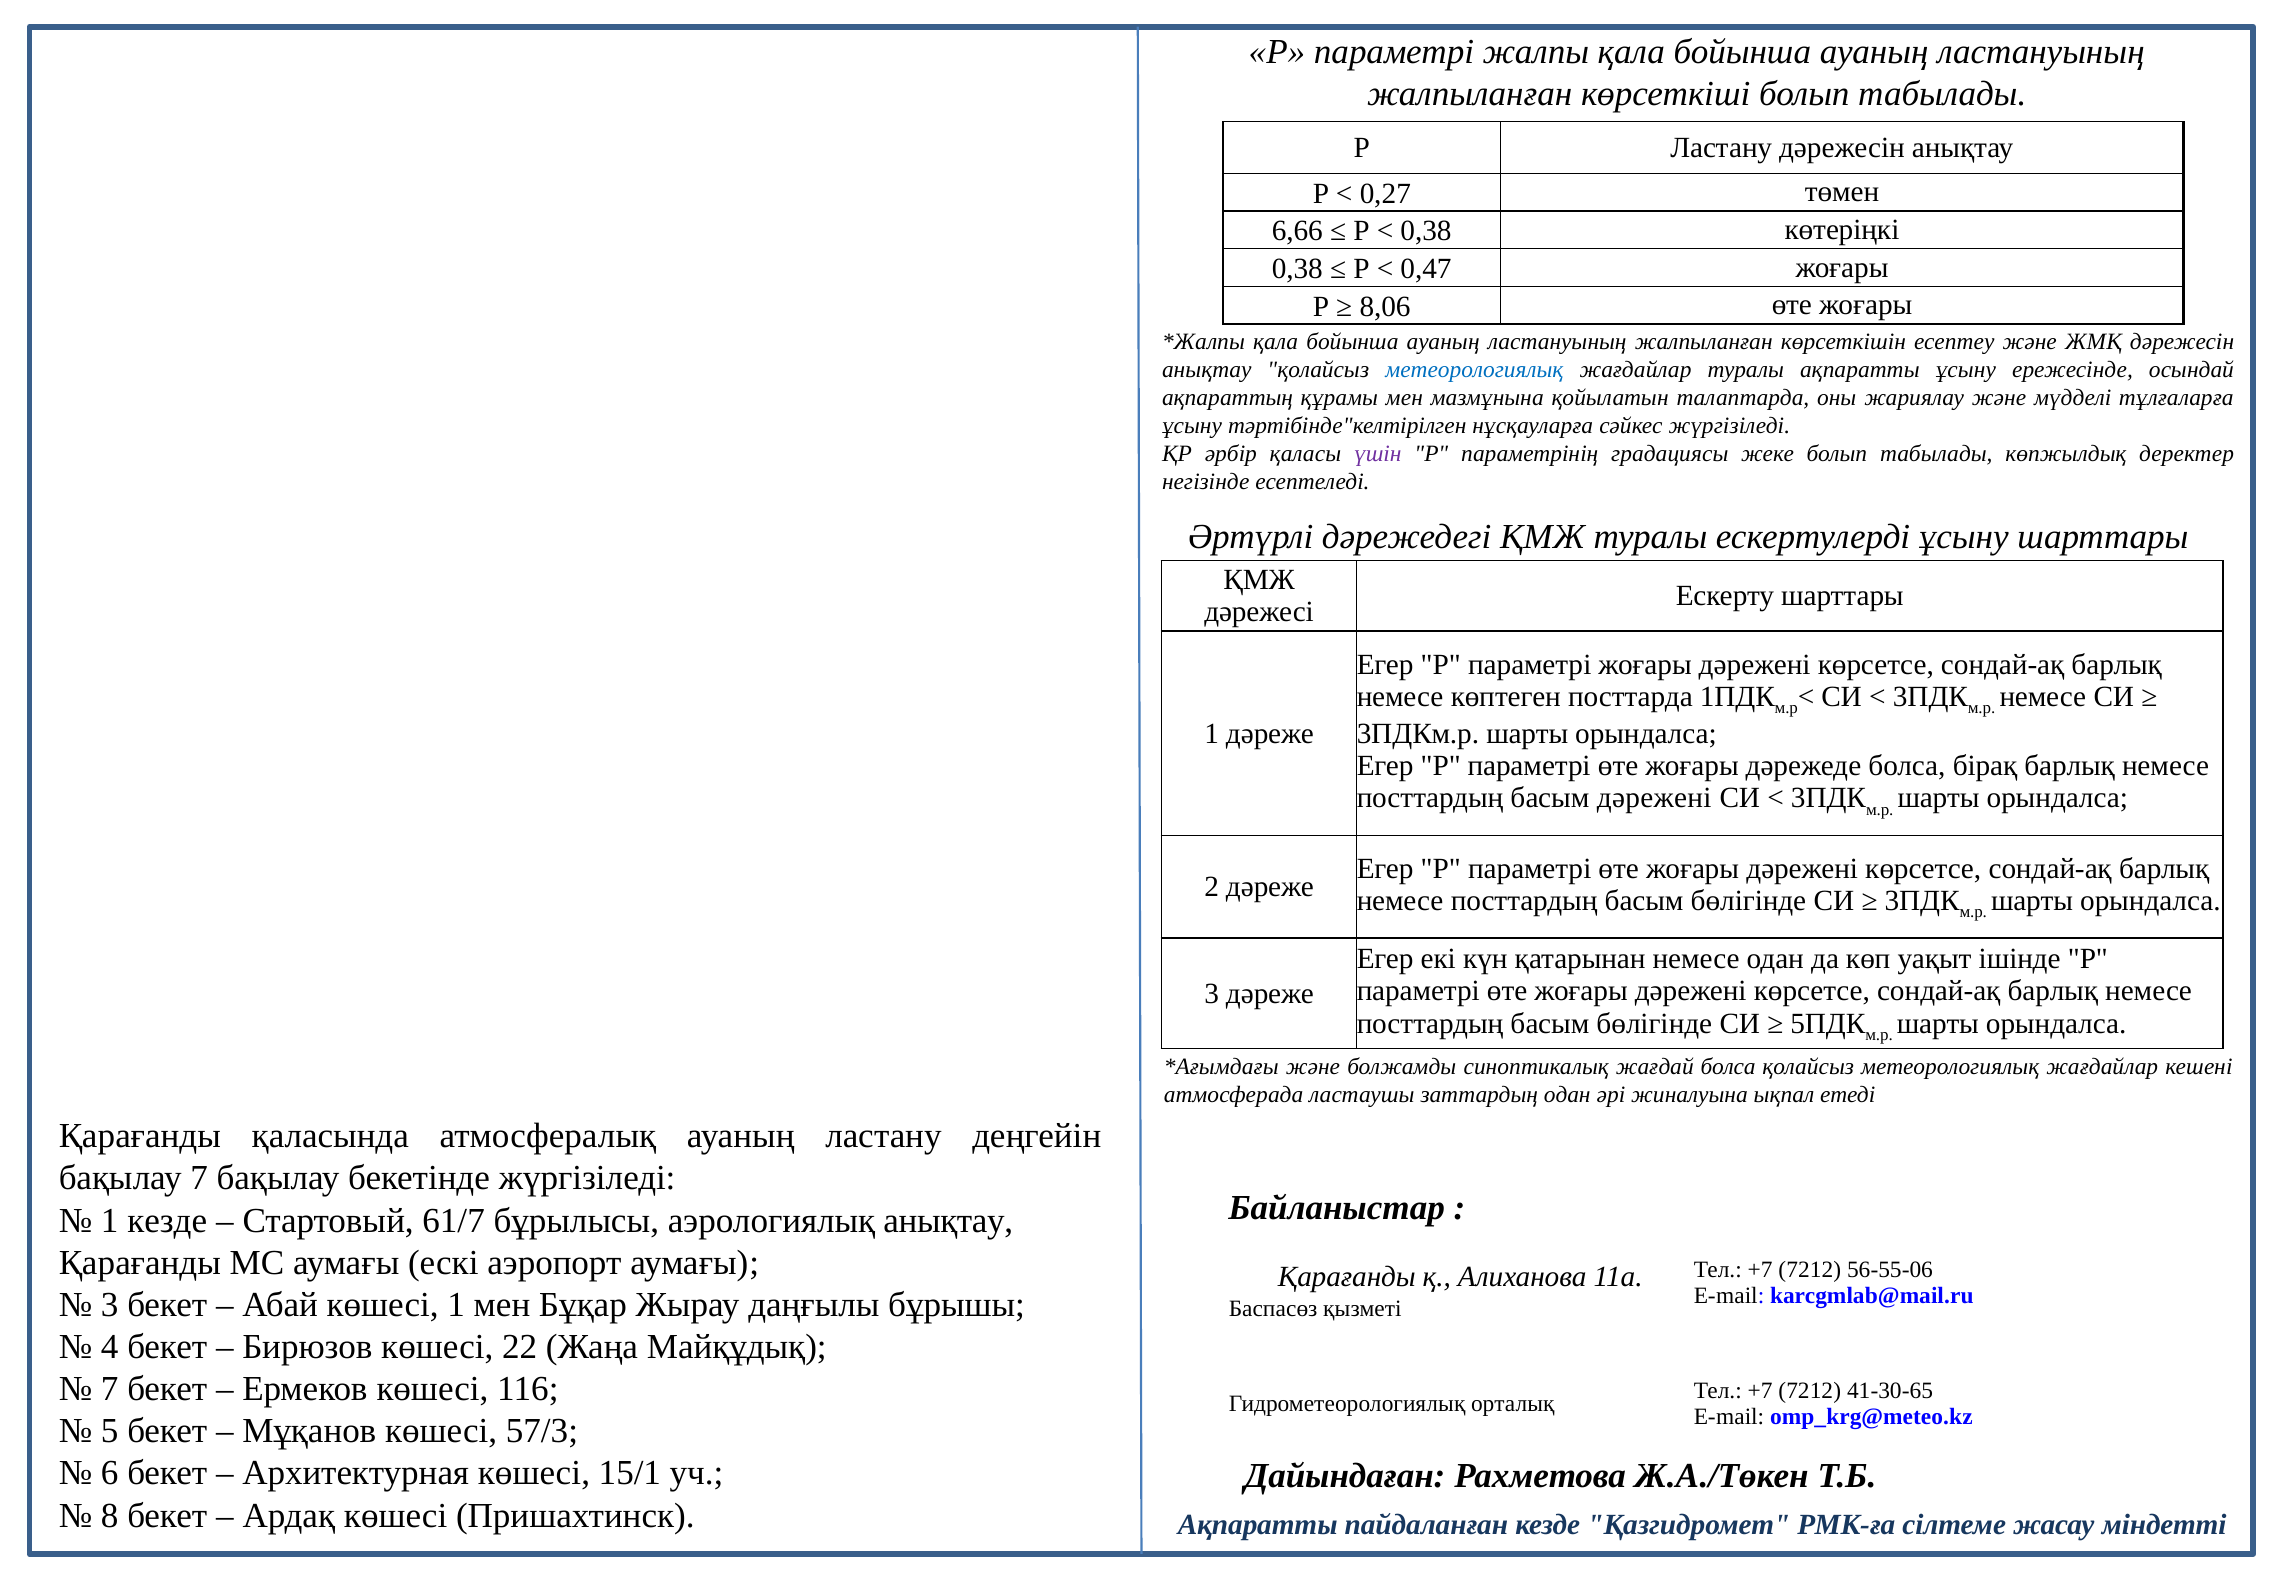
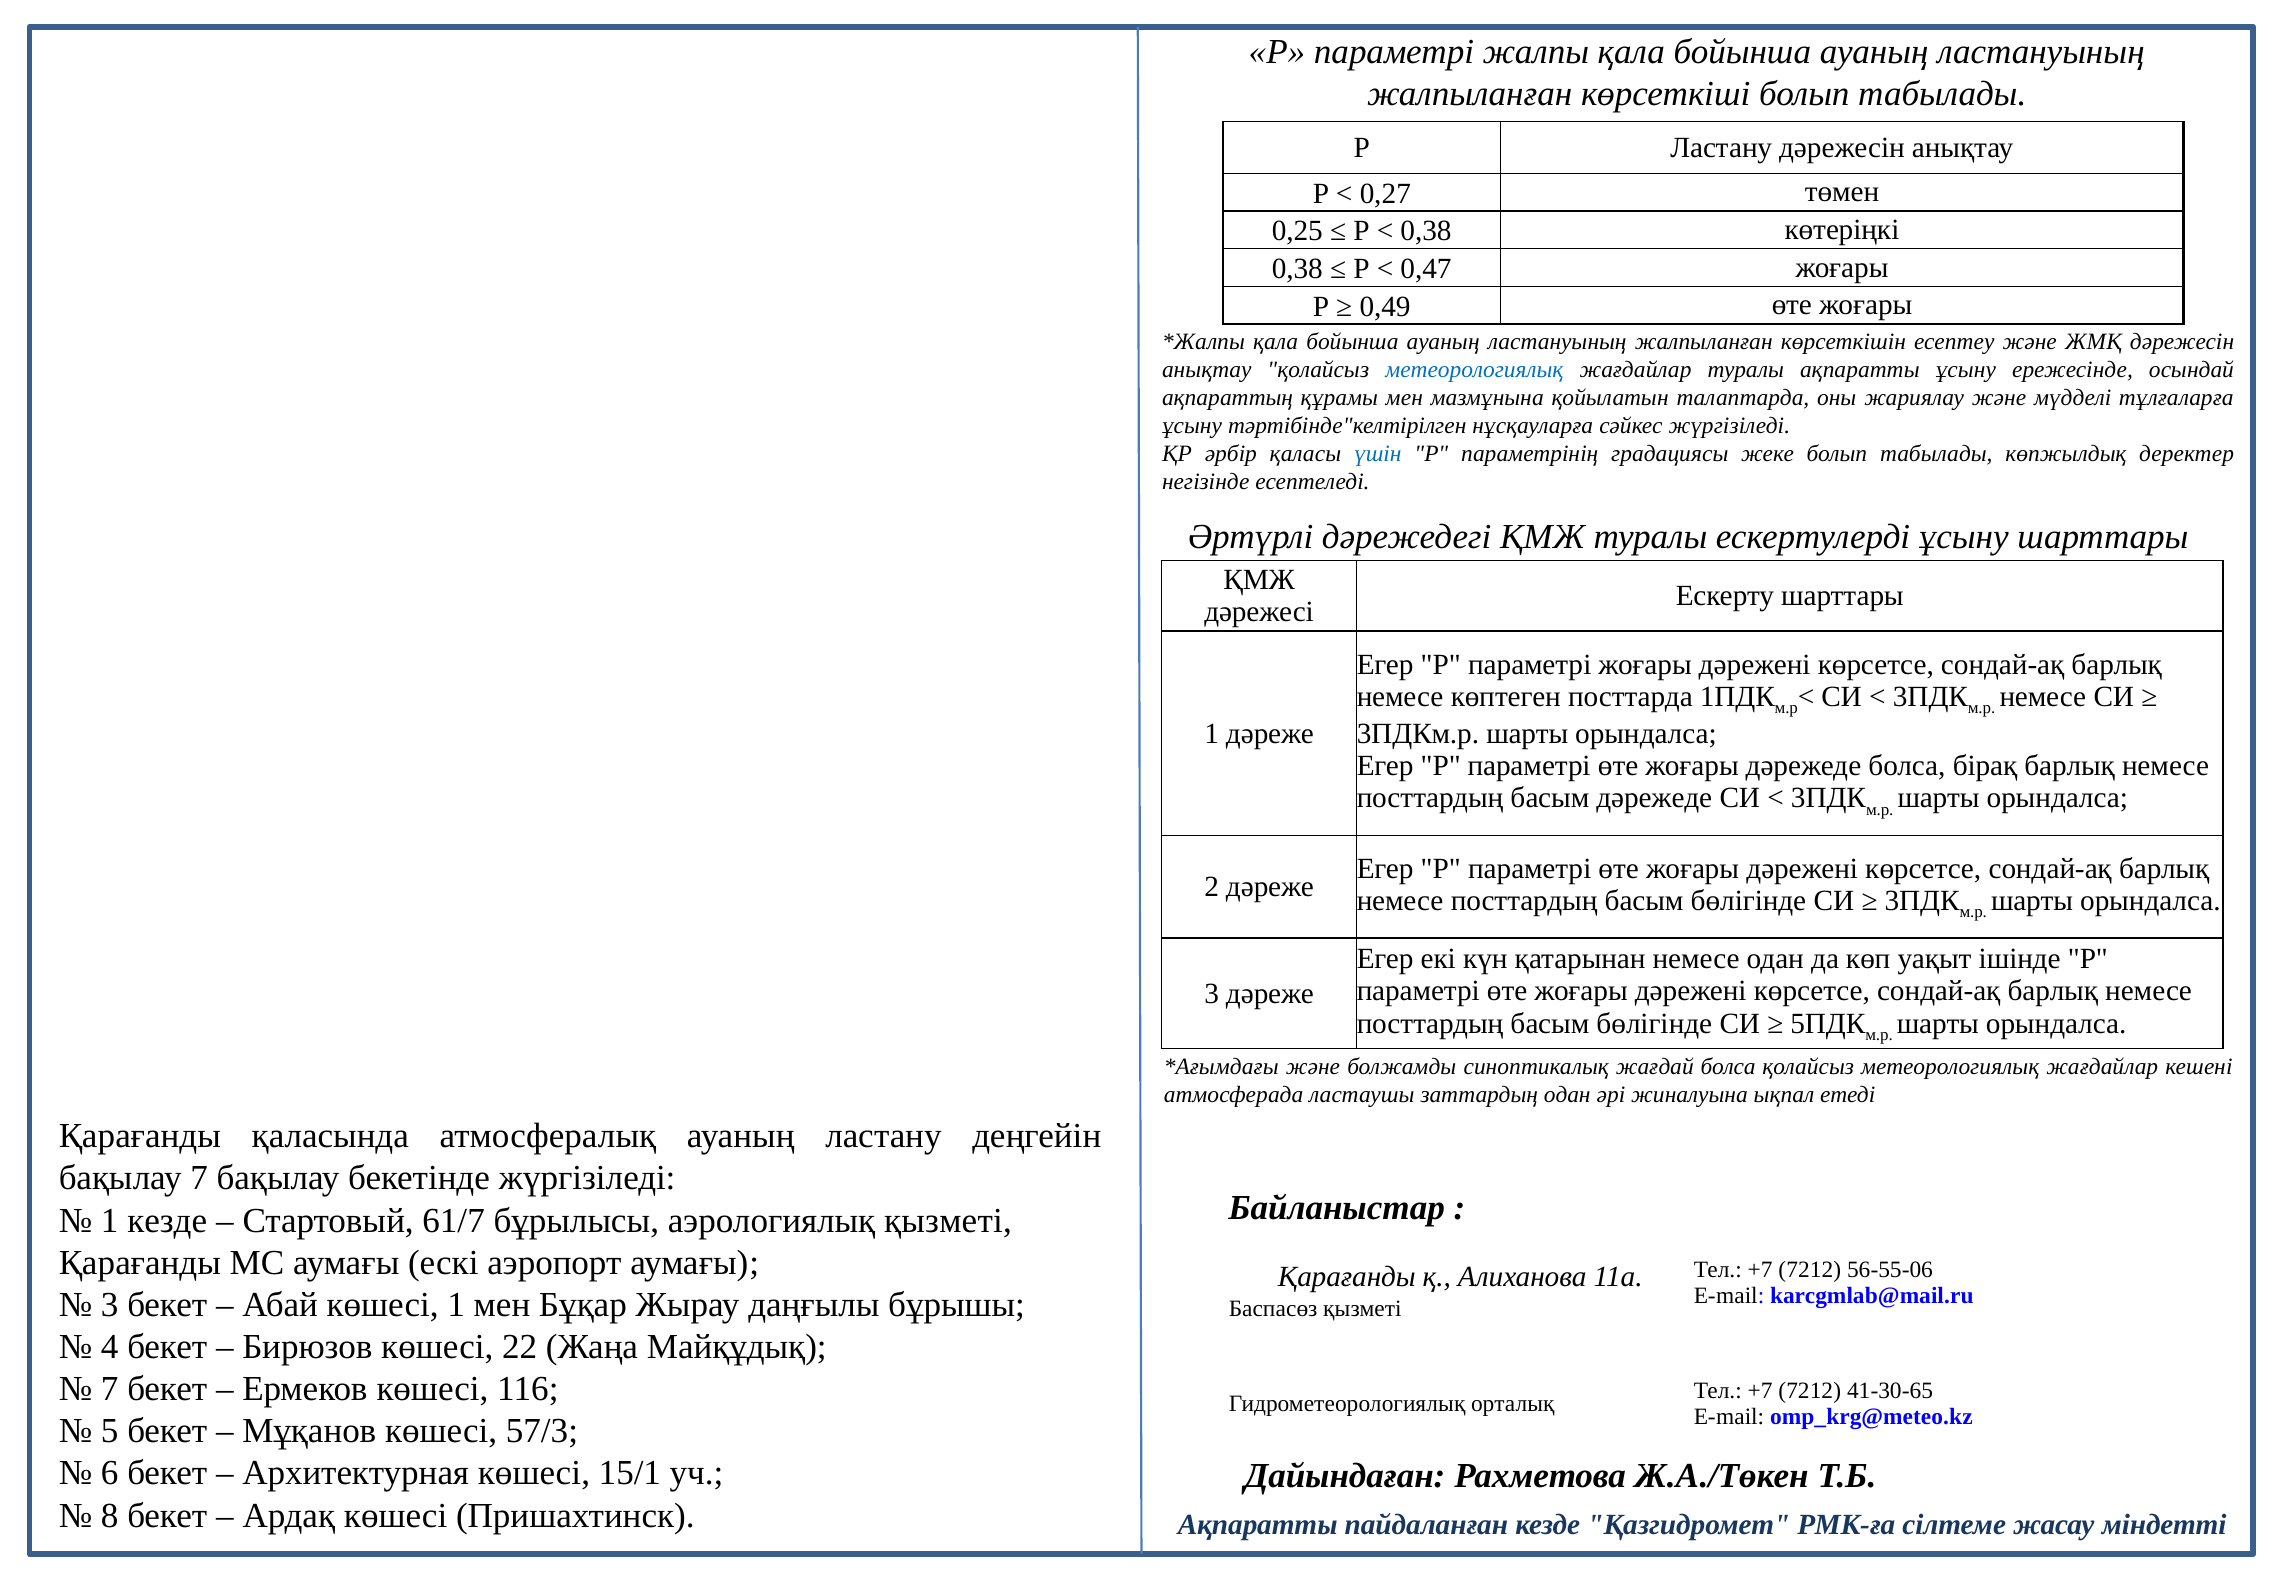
6,66: 6,66 -> 0,25 (1297, 231)
8,06: 8,06 -> 0,49 (1385, 306)
үшін colour: purple -> blue (1378, 453)
басым дәрежені: дәрежені -> дәрежеде (1654, 798)
аэрологиялық анықтау: анықтау -> қызметі (948, 1220)
